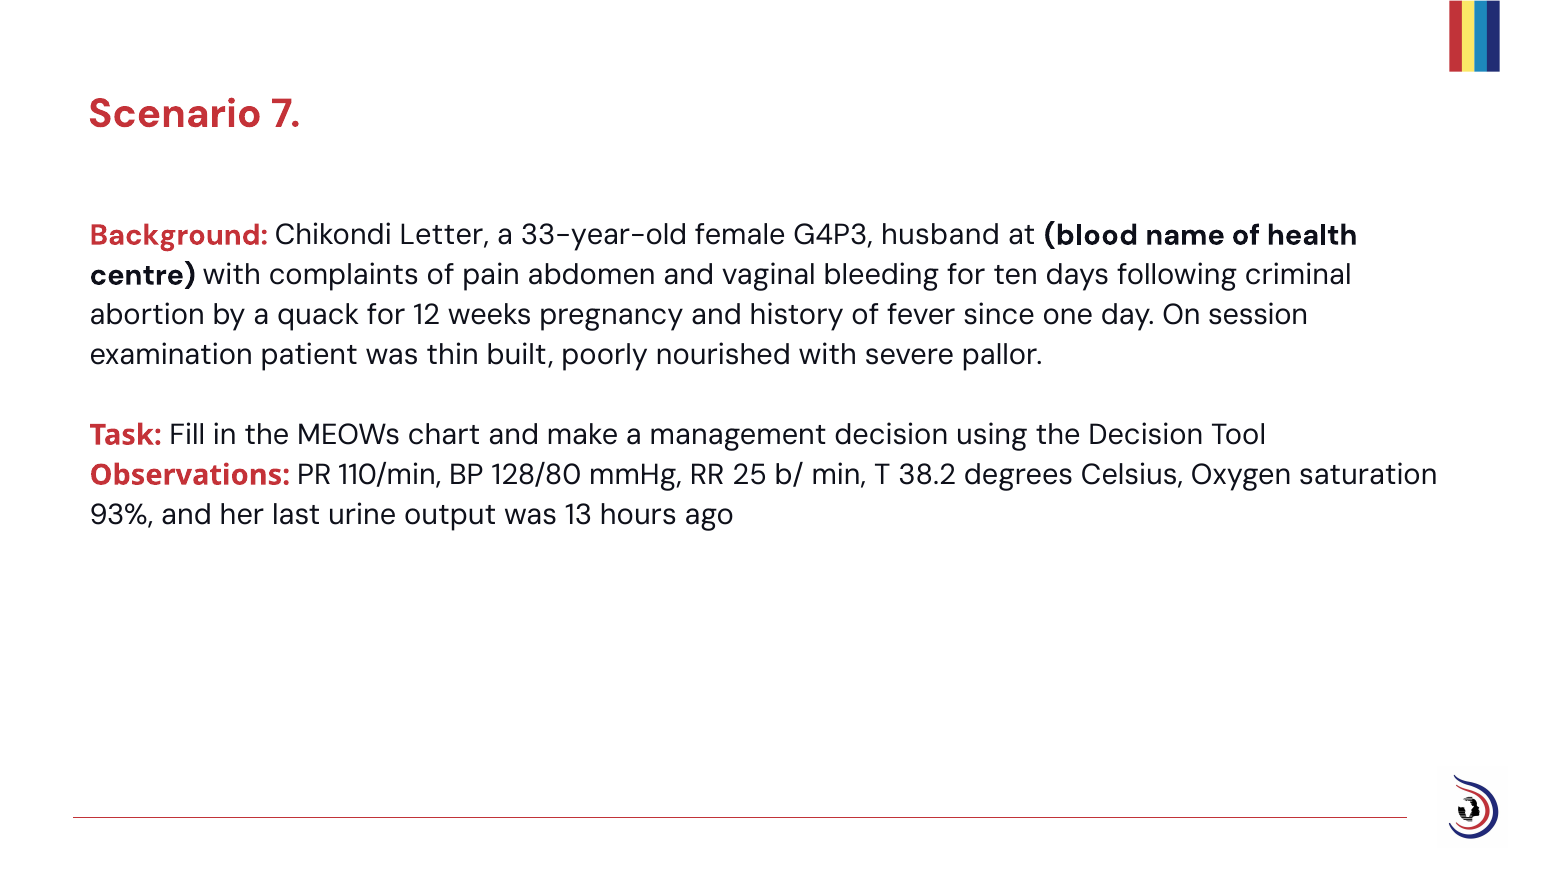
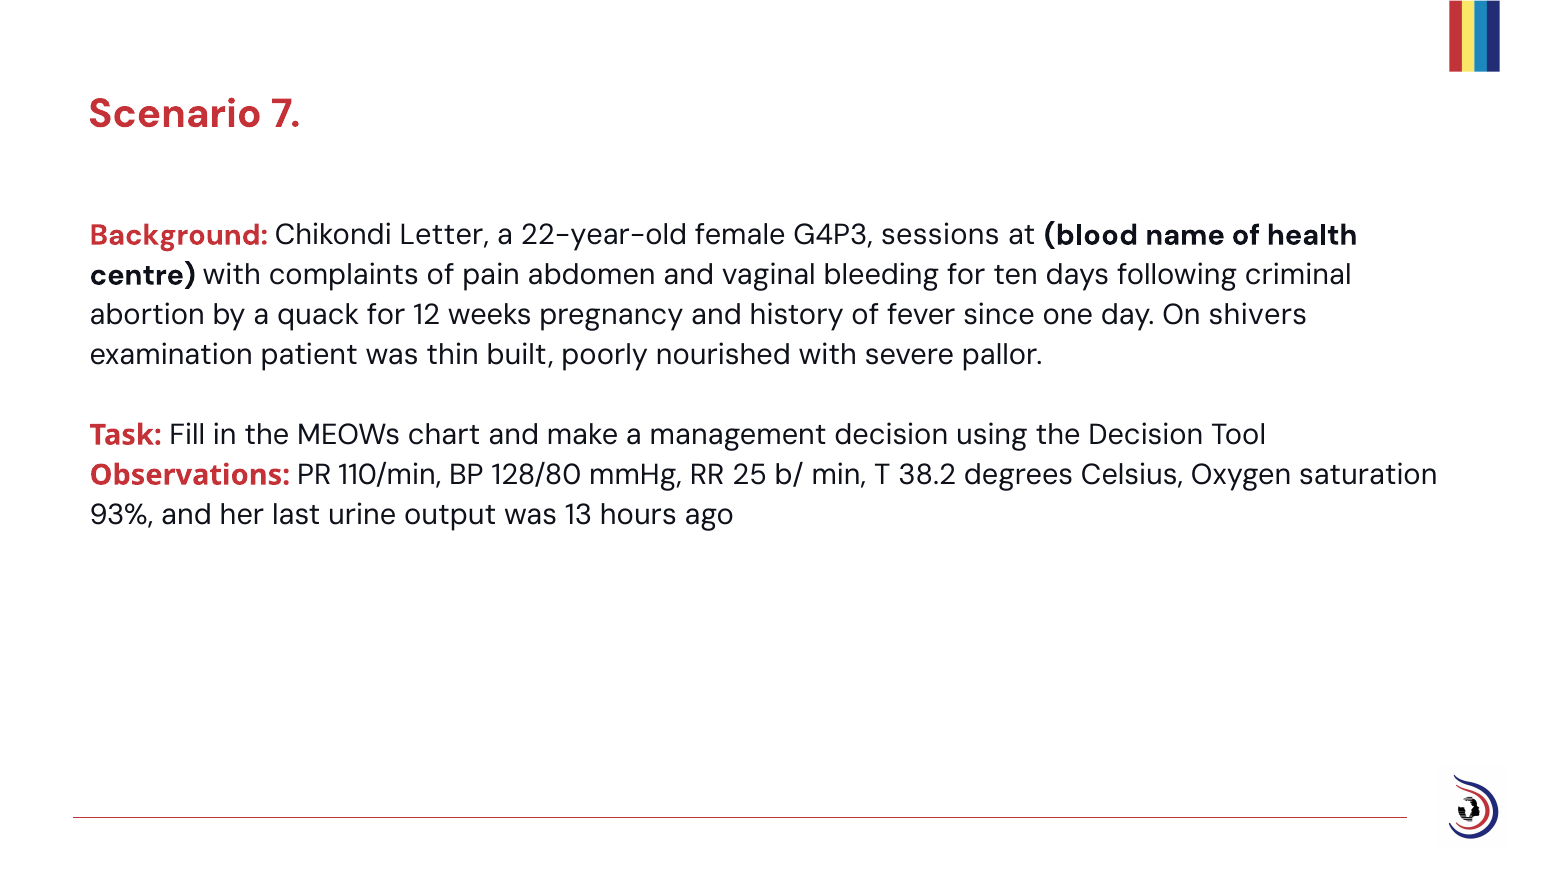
33-year-old: 33-year-old -> 22-year-old (604, 235)
husband: husband -> sessions (940, 235)
session: session -> shivers (1258, 315)
